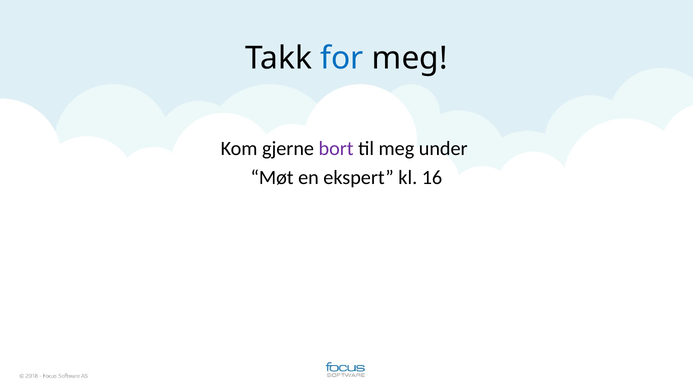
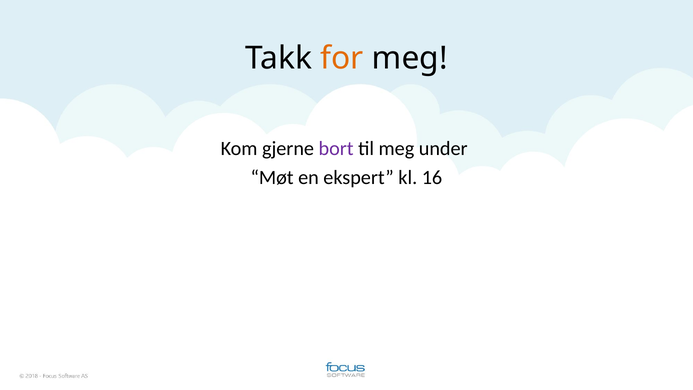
for colour: blue -> orange (342, 58)
